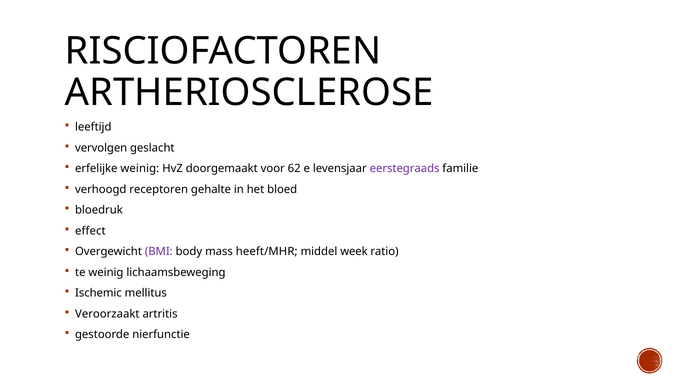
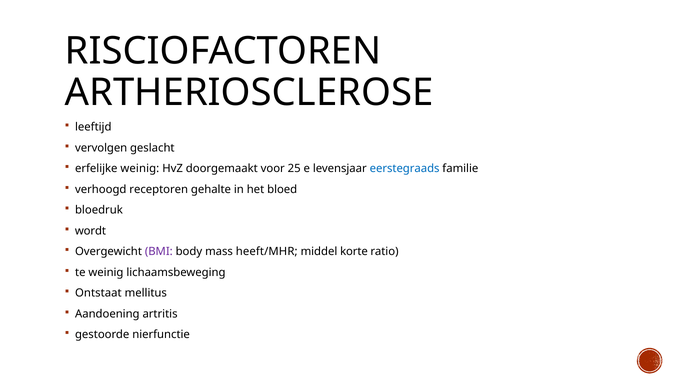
62: 62 -> 25 (294, 169)
eerstegraads colour: purple -> blue (405, 169)
effect: effect -> wordt (90, 231)
week: week -> korte (354, 252)
Ischemic: Ischemic -> Ontstaat (98, 293)
Veroorzaakt: Veroorzaakt -> Aandoening (107, 314)
